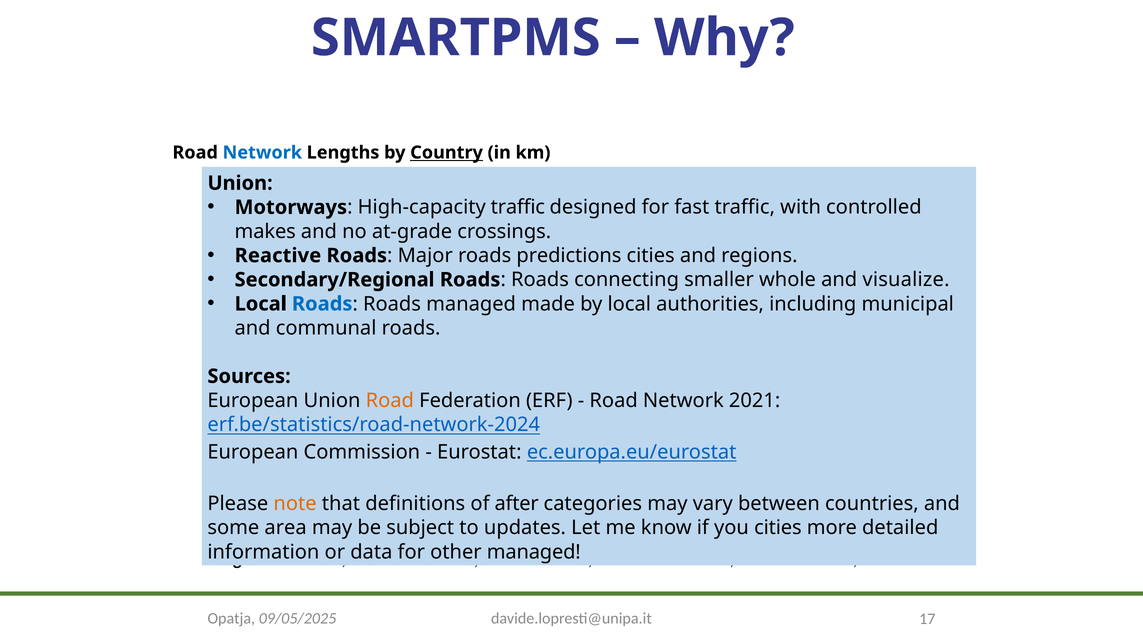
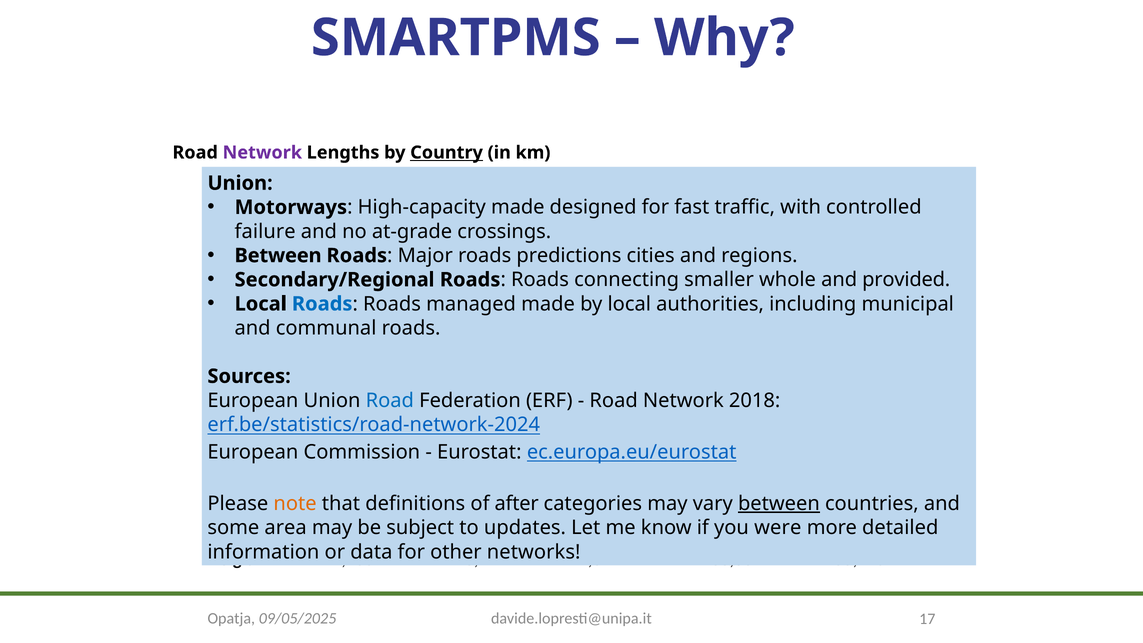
Network colour: blue -> purple (262, 153)
traffic: traffic -> made (518, 207)
makes: makes -> failure (265, 231)
Reactive: Reactive -> Between (278, 256)
visualize: visualize -> provided (906, 280)
Road colour: orange -> blue (390, 400)
2021: 2021 -> 2018 (755, 400)
between underline: none -> present (779, 504)
cities: cities -> were (778, 528)
managed: managed -> networks (534, 552)
